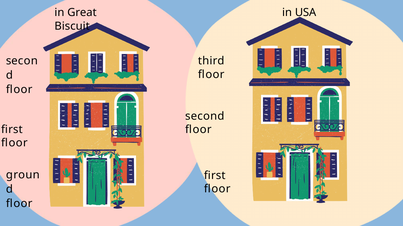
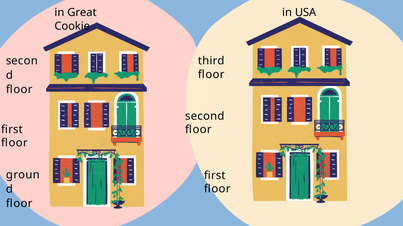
Biscuit: Biscuit -> Cookie (72, 26)
